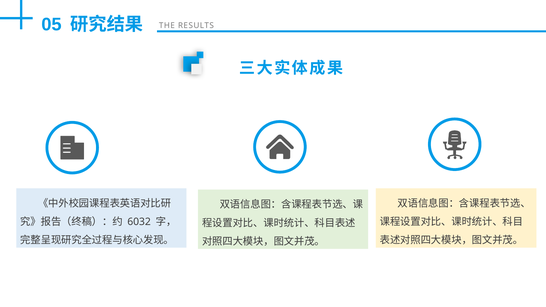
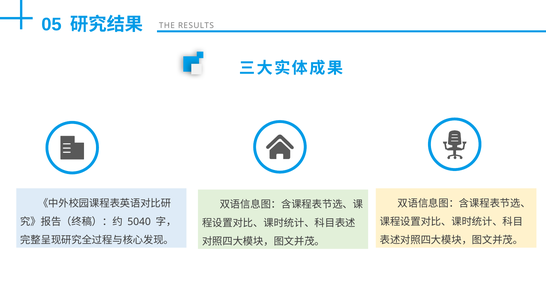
6032: 6032 -> 5040 (139, 222)
